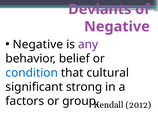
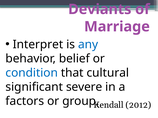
Negative: Negative -> Marriage (117, 27)
Negative: Negative -> Interpret (38, 45)
any colour: purple -> blue (88, 45)
strong: strong -> severe (84, 87)
